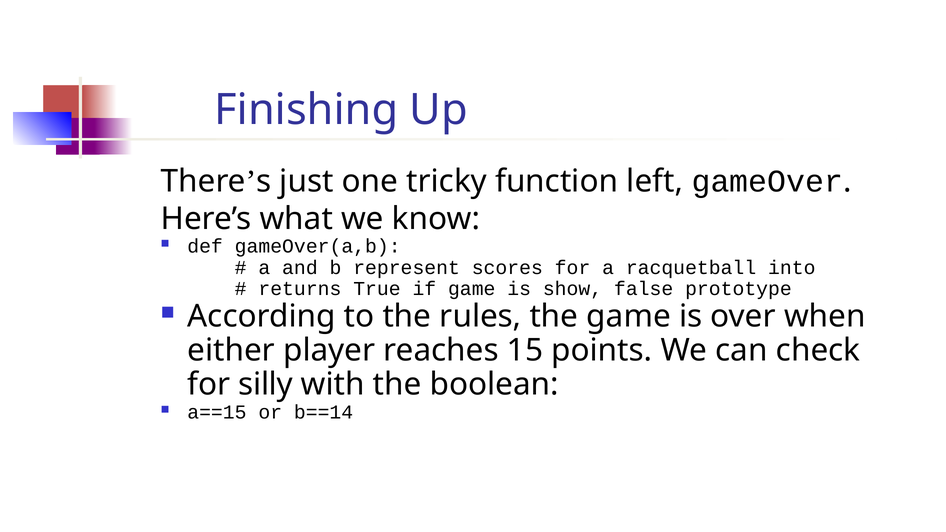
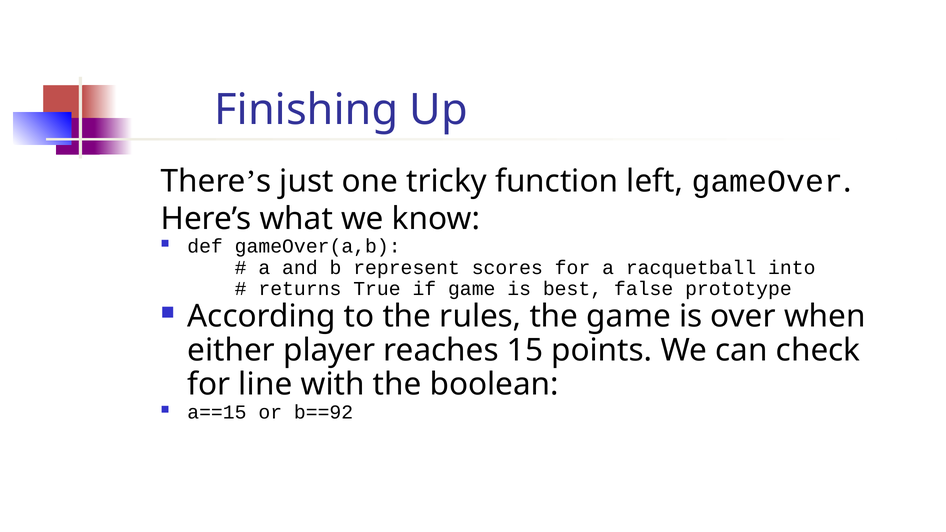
show: show -> best (573, 289)
silly: silly -> line (265, 385)
b==14: b==14 -> b==92 (324, 412)
